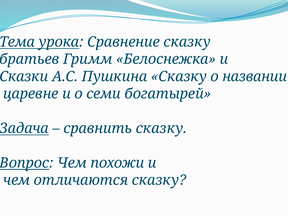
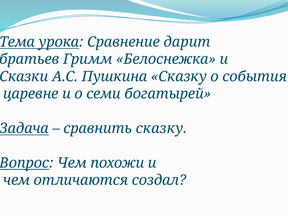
Сравнение сказку: сказку -> дарит (187, 42)
названии: названии -> события (255, 77)
отличаются сказку: сказку -> создал (159, 180)
